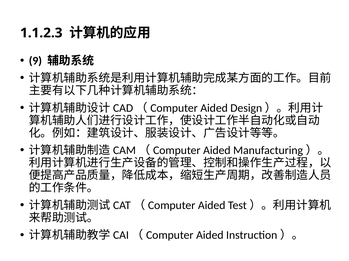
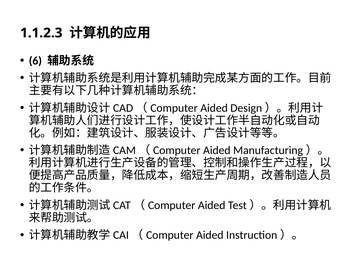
9: 9 -> 6 (35, 61)
